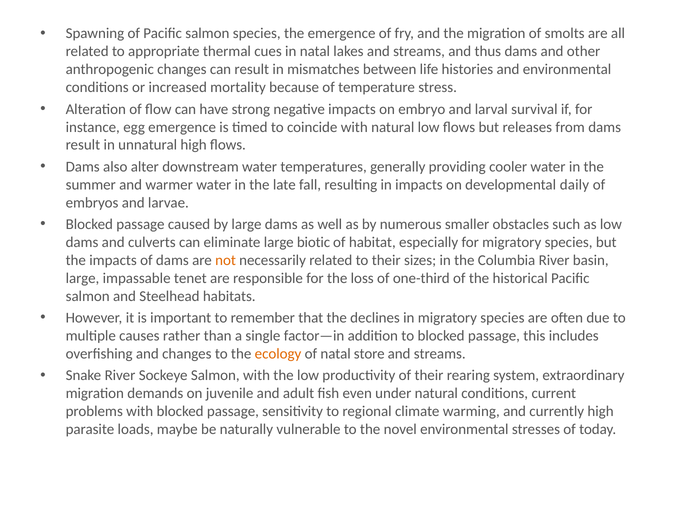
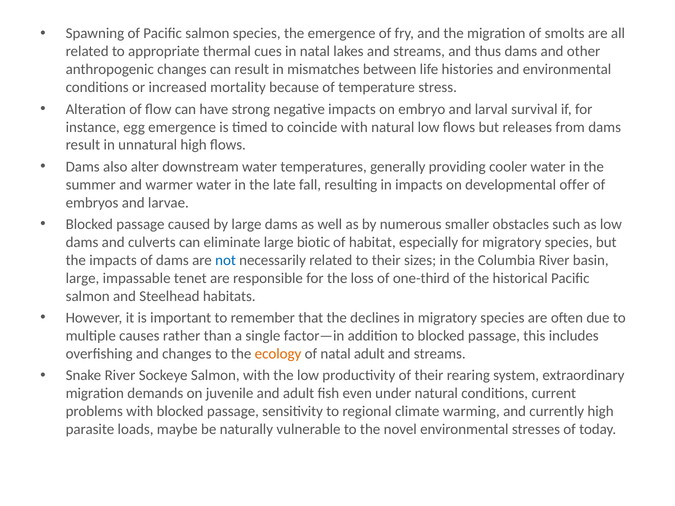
daily: daily -> offer (574, 185)
not colour: orange -> blue (226, 260)
natal store: store -> adult (369, 354)
